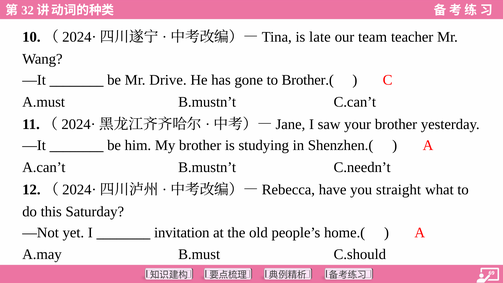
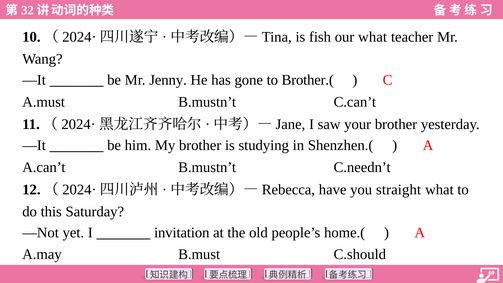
late: late -> fish (320, 37)
our team: team -> what (373, 37)
Drive: Drive -> Jenny (168, 80)
